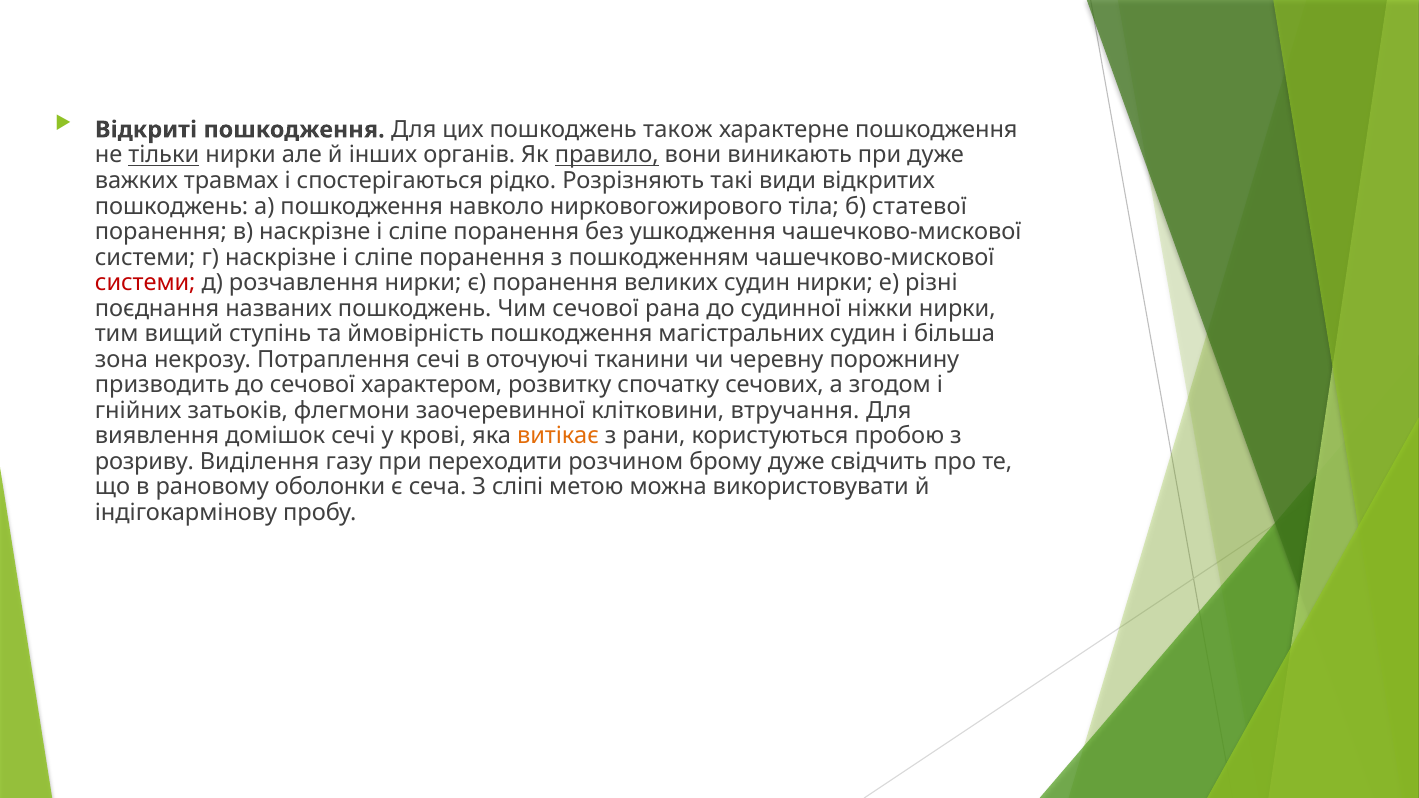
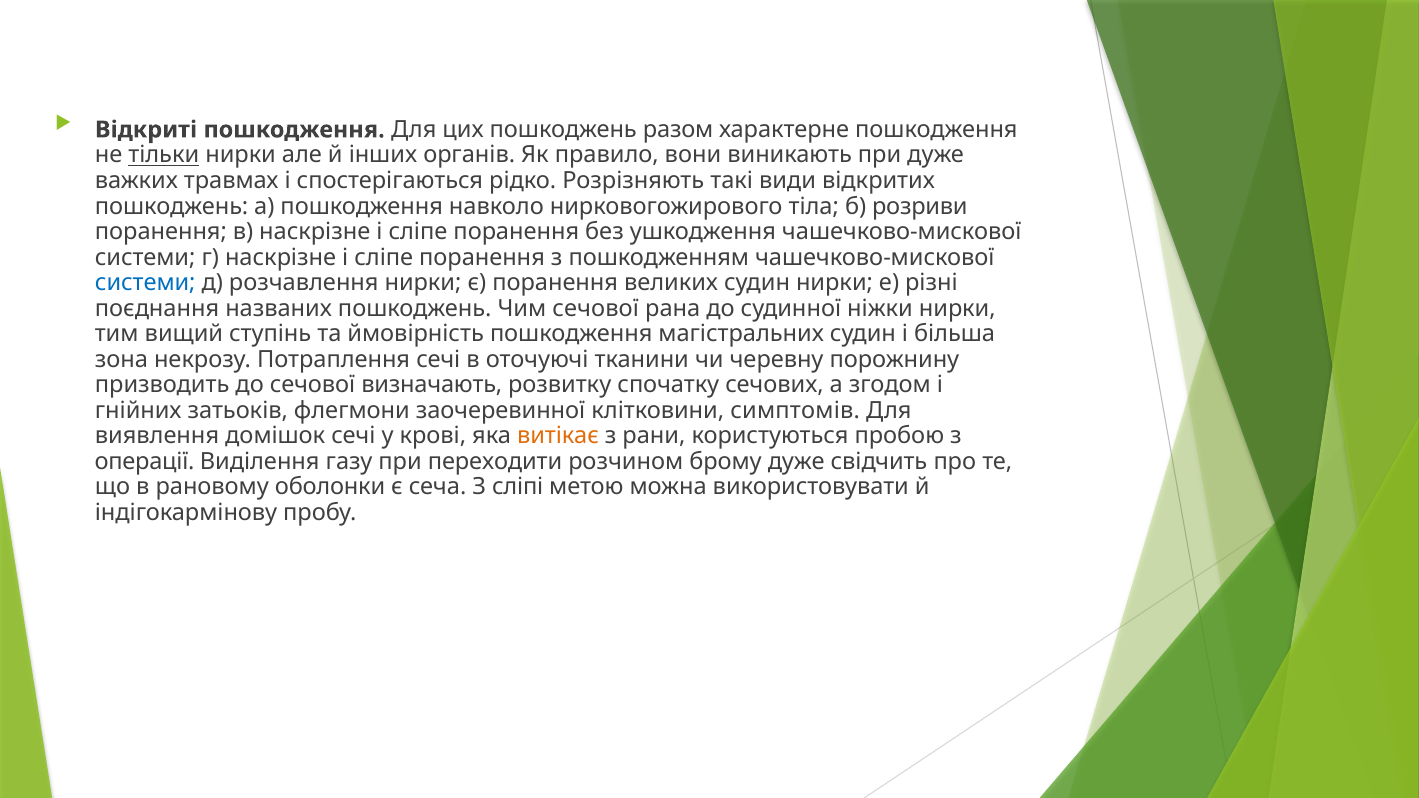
також: також -> разом (678, 130)
правило underline: present -> none (607, 155)
статевої: статевої -> розриви (920, 206)
системи colour: red -> blue (145, 283)
характером: характером -> визначають (432, 385)
втручання: втручання -> симптомів (795, 410)
розриву: розриву -> операції (144, 461)
